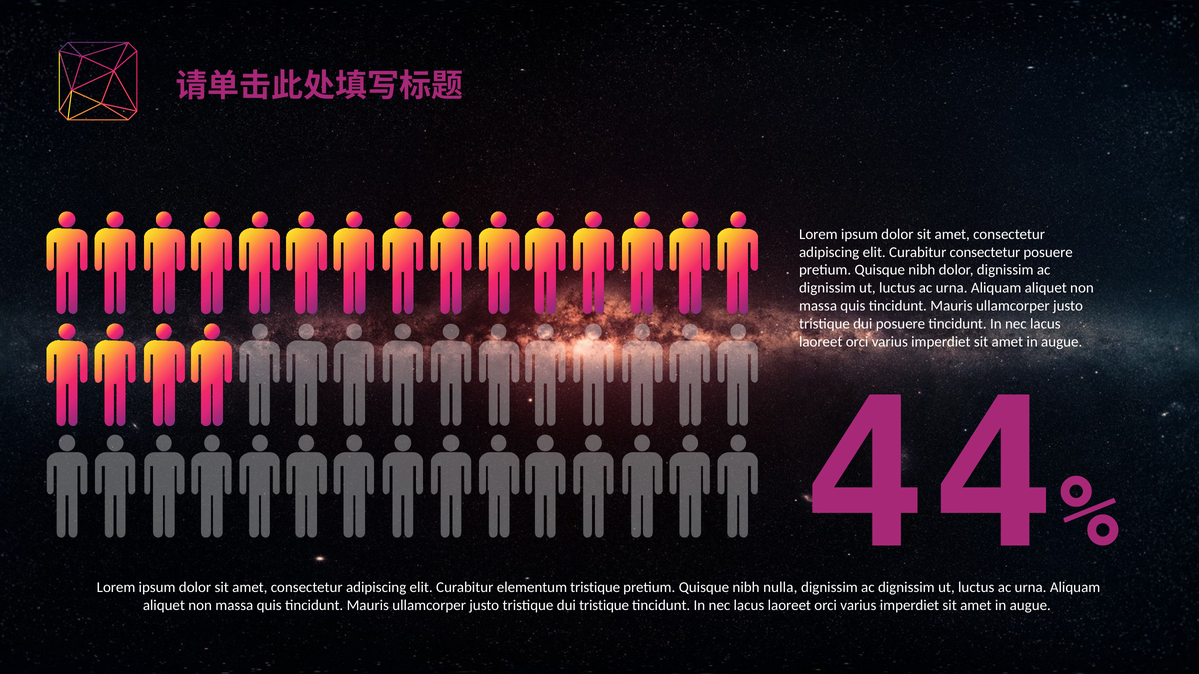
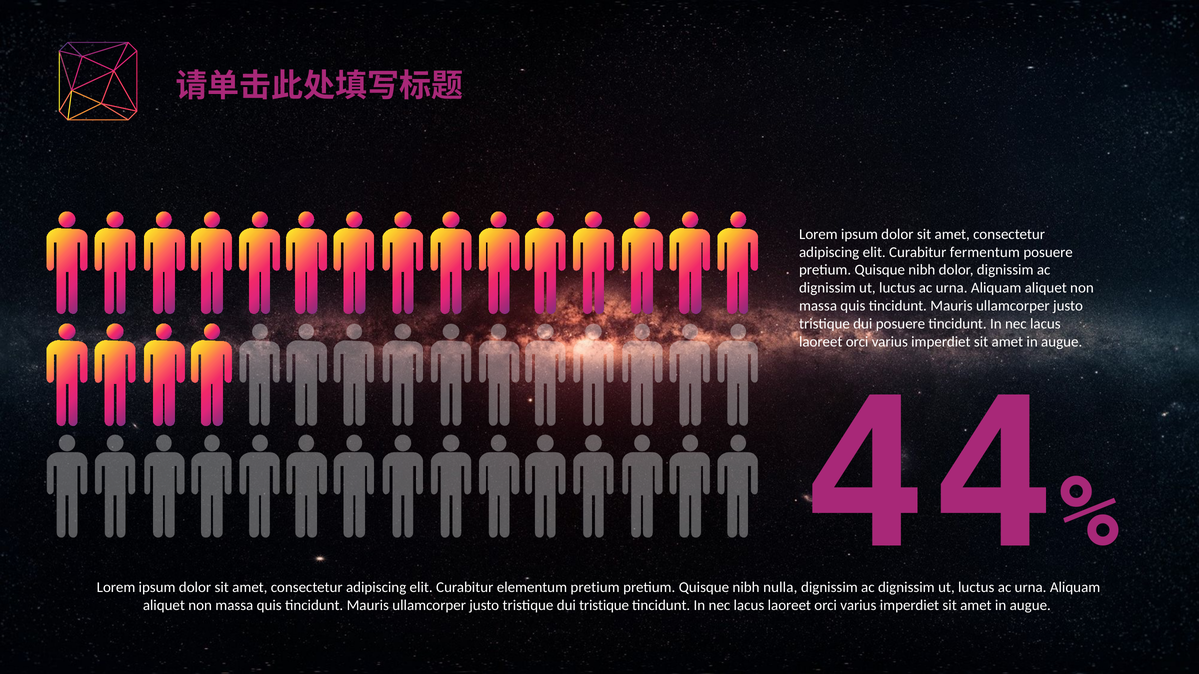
Curabitur consectetur: consectetur -> fermentum (985, 252)
elementum tristique: tristique -> pretium (595, 588)
